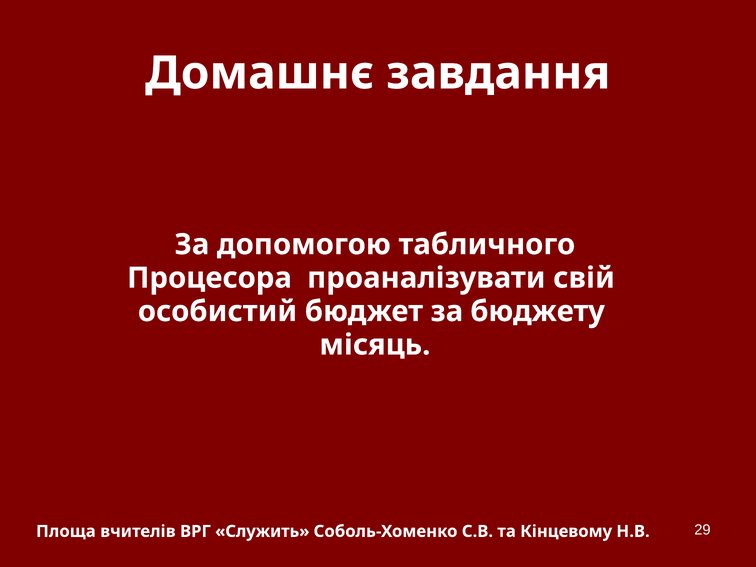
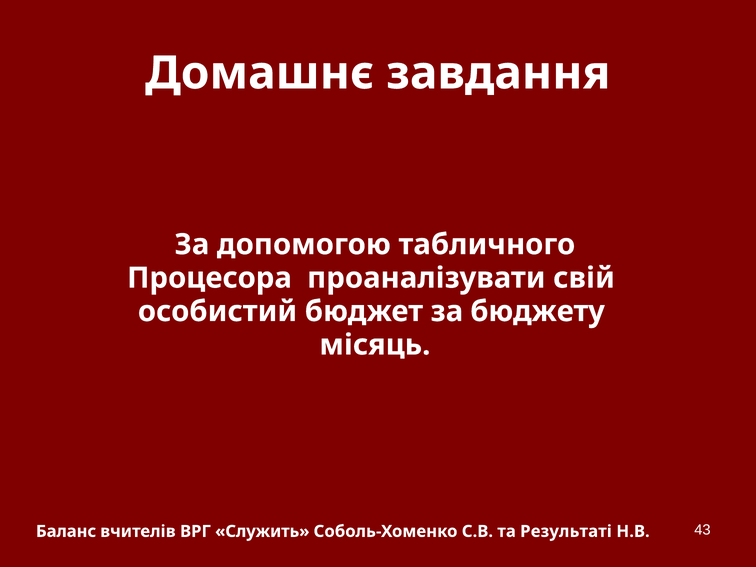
Площа: Площа -> Баланс (66, 531)
Кінцевому: Кінцевому -> Результаті (566, 531)
29: 29 -> 43 (702, 530)
